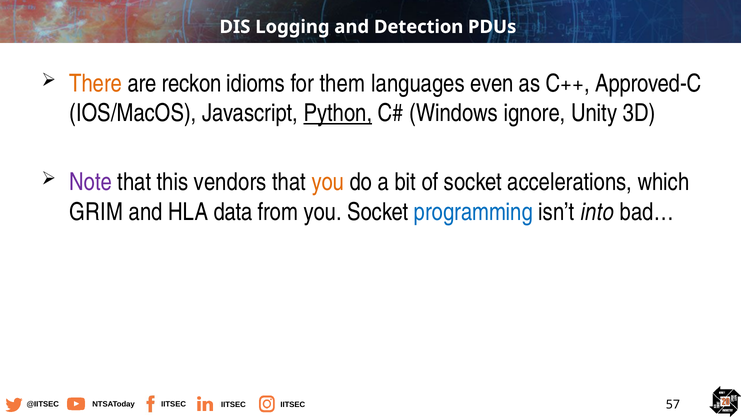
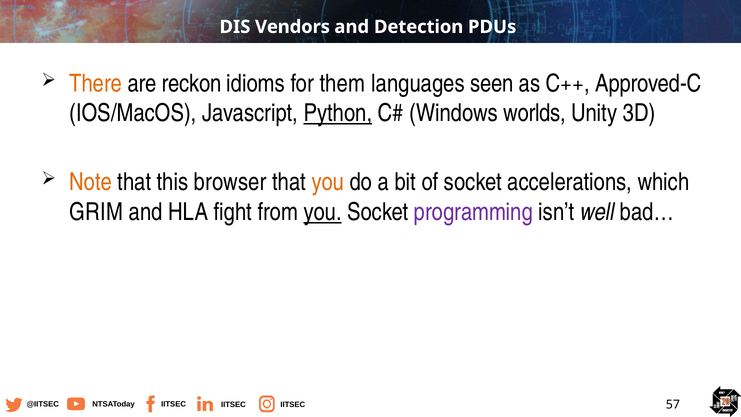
Logging: Logging -> Vendors (292, 27)
even: even -> seen (492, 83)
ignore: ignore -> worlds (535, 113)
Note colour: purple -> orange (91, 182)
vendors: vendors -> browser (230, 182)
data: data -> fight (233, 212)
you underline: none -> present (323, 212)
programming colour: blue -> purple (473, 212)
into: into -> well (598, 212)
